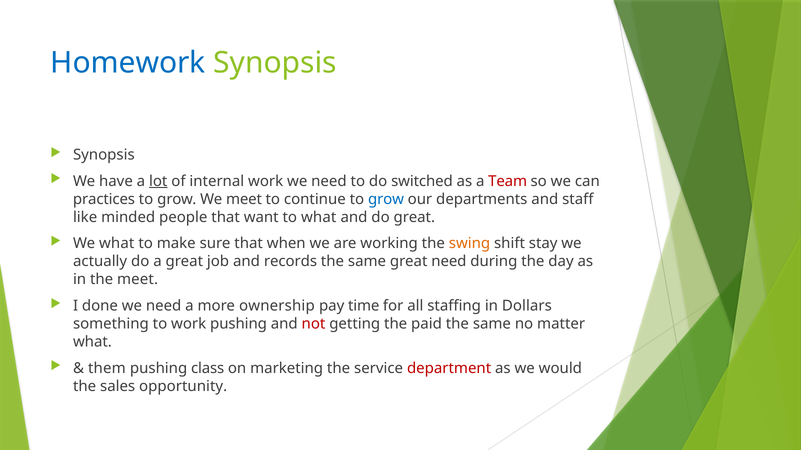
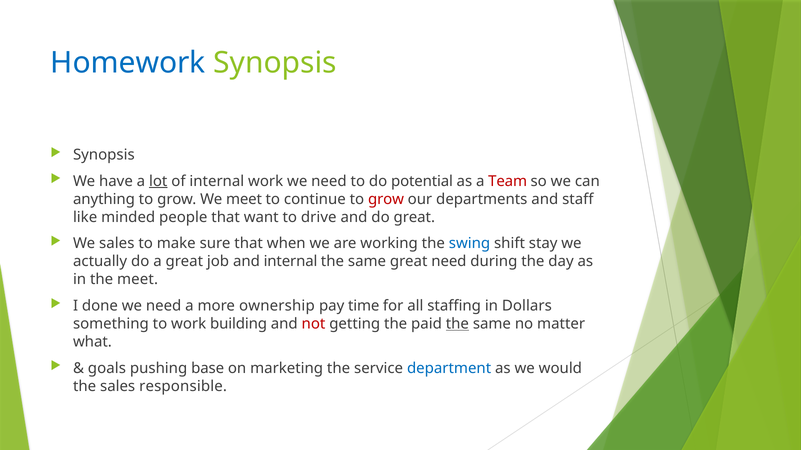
switched: switched -> potential (422, 181)
practices: practices -> anything (104, 199)
grow colour: blue -> red (386, 199)
to what: what -> drive (319, 217)
We what: what -> sales (117, 244)
swing colour: orange -> blue (469, 244)
and records: records -> internal (291, 262)
work pushing: pushing -> building (239, 324)
the underline: none -> present (457, 324)
them: them -> goals (107, 369)
class: class -> base (208, 369)
department colour: red -> blue (449, 369)
opportunity: opportunity -> responsible (183, 387)
